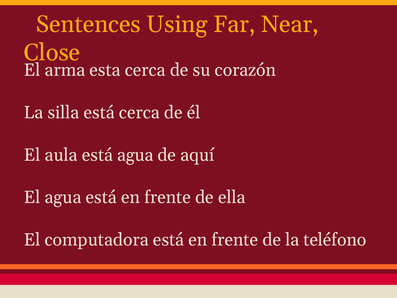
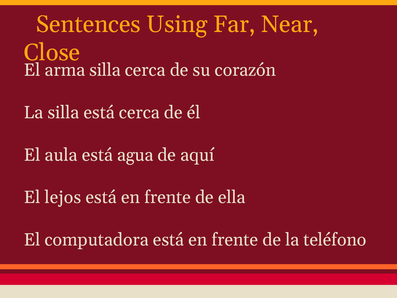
arma esta: esta -> silla (105, 70)
El agua: agua -> lejos (63, 197)
